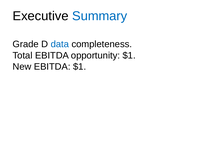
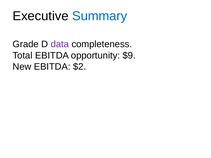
data colour: blue -> purple (60, 44)
opportunity $1: $1 -> $9 (129, 56)
EBITDA $1: $1 -> $2 (80, 67)
